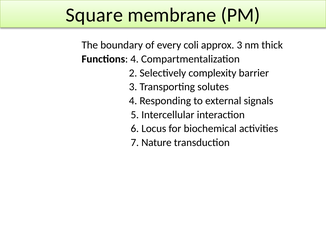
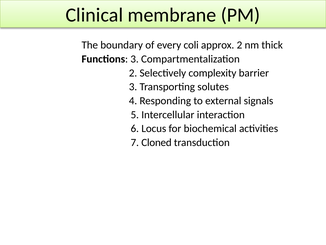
Square: Square -> Clinical (94, 15)
approx 3: 3 -> 2 (239, 45)
Functions 4: 4 -> 3 (135, 59)
Nature: Nature -> Cloned (156, 142)
